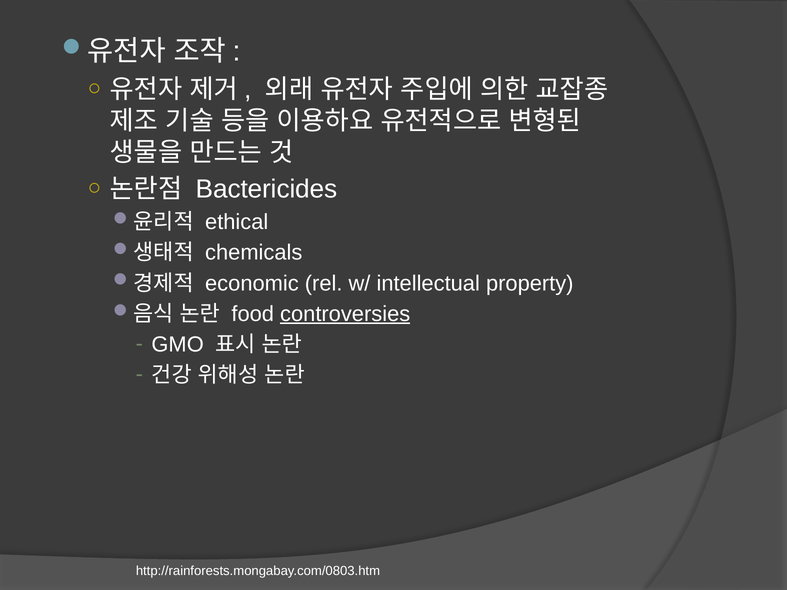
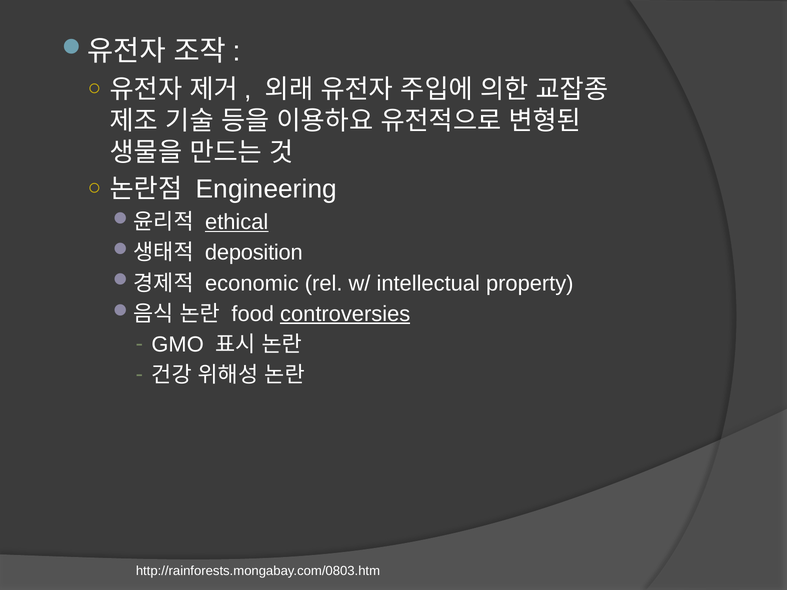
Bactericides: Bactericides -> Engineering (266, 189)
ethical underline: none -> present (237, 222)
chemicals: chemicals -> deposition (254, 253)
